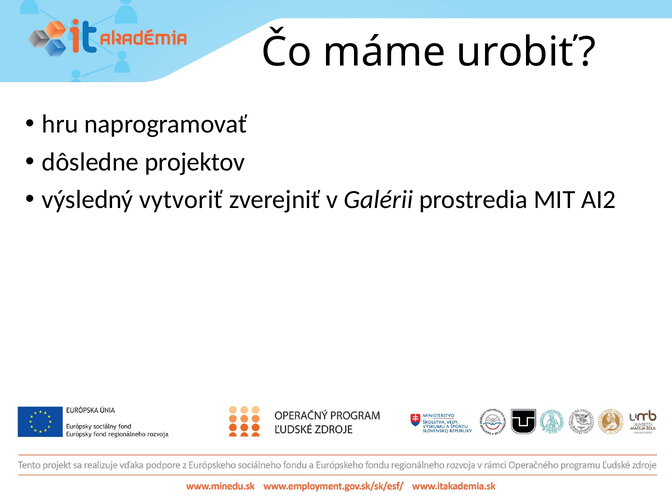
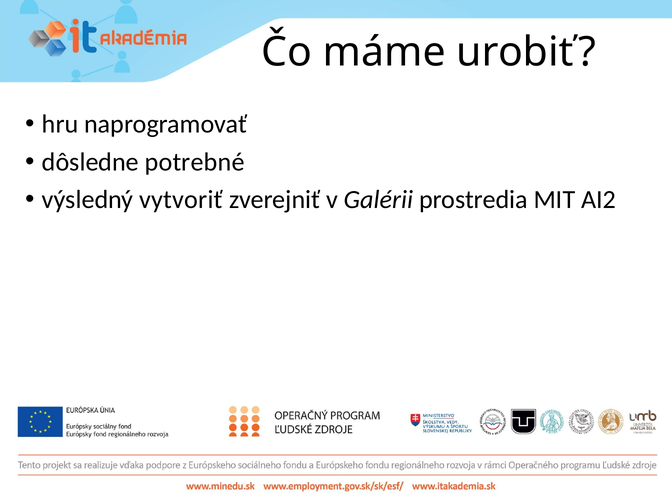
projektov: projektov -> potrebné (195, 162)
